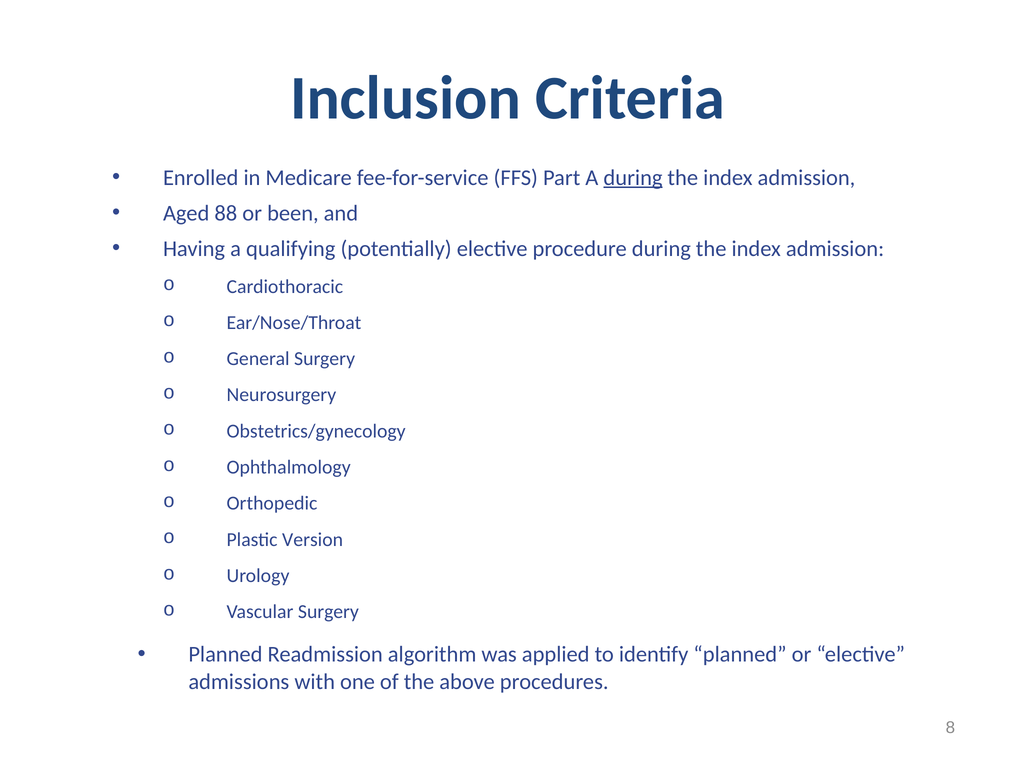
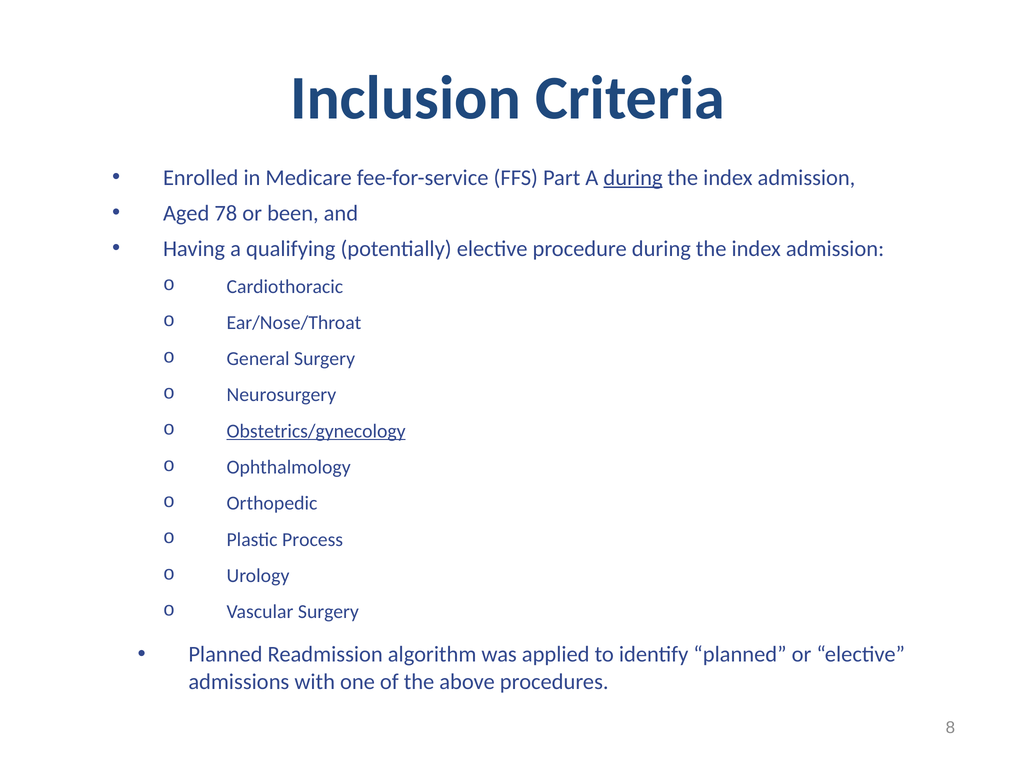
88: 88 -> 78 (226, 213)
Obstetrics/gynecology underline: none -> present (316, 431)
Version: Version -> Process (313, 540)
